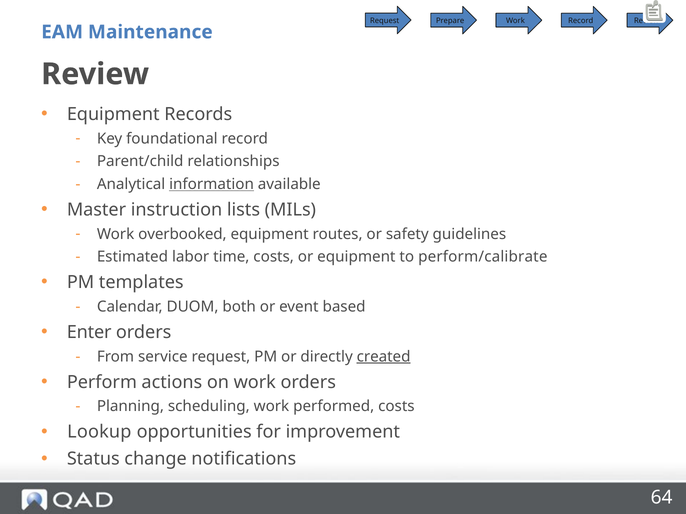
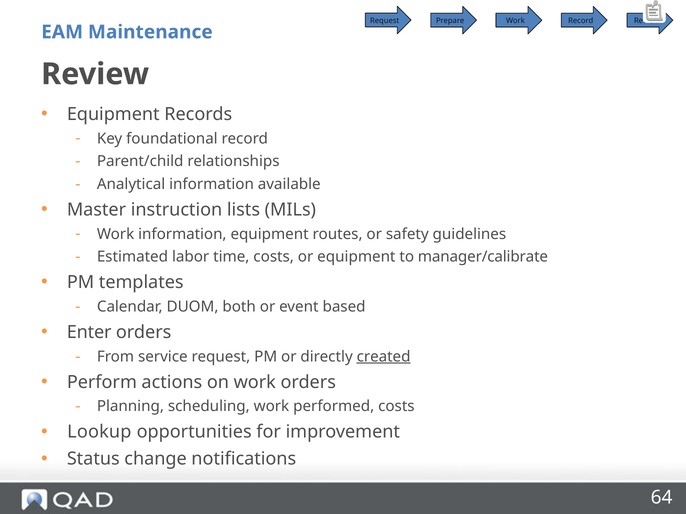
information underline: present -> none (212, 184)
Work overbooked: overbooked -> information (182, 234)
perform/calibrate: perform/calibrate -> manager/calibrate (483, 257)
